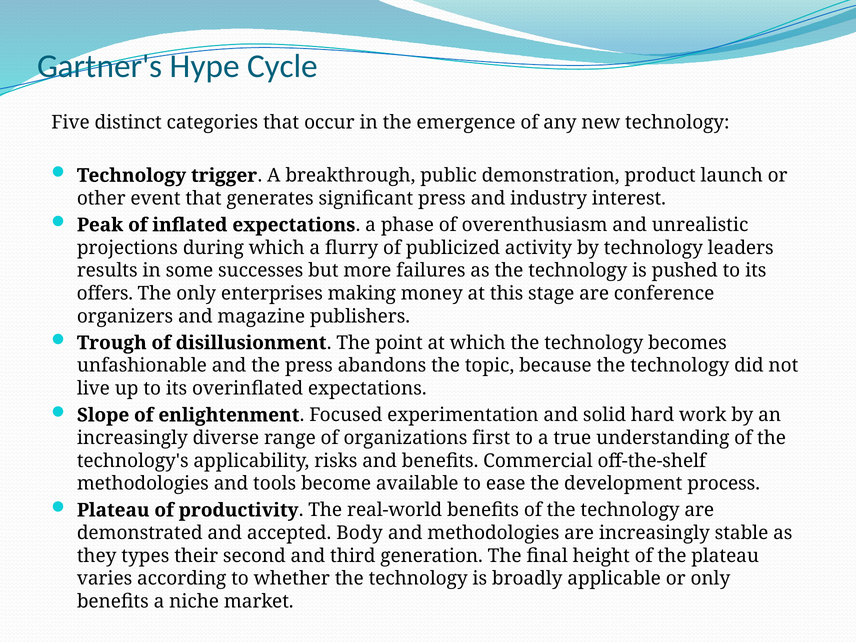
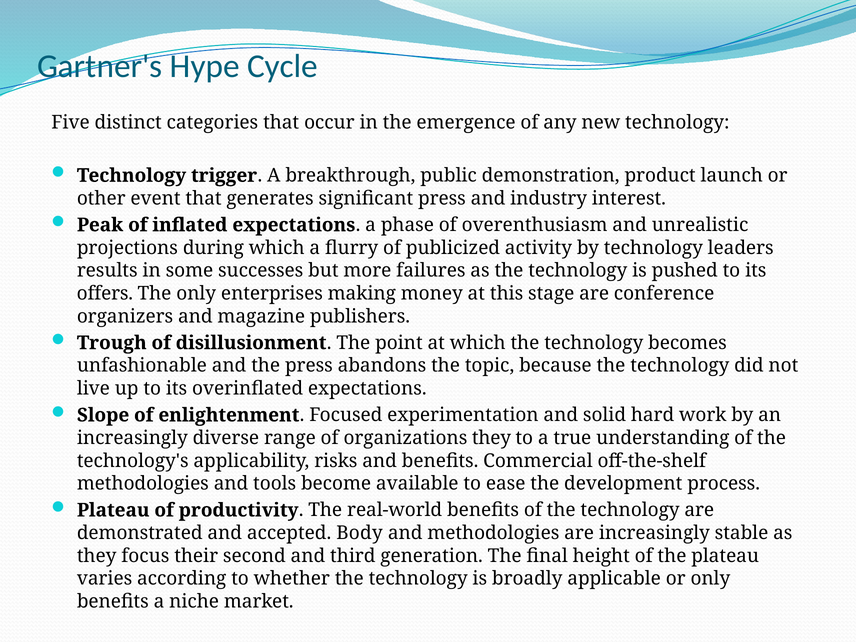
organizations first: first -> they (491, 438)
types: types -> focus (145, 556)
